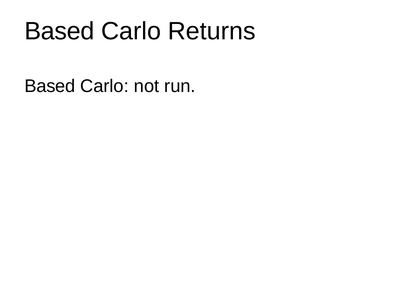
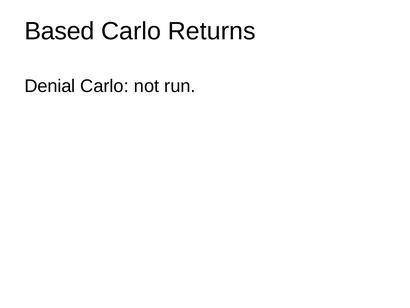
Based: Based -> Denial (50, 86)
